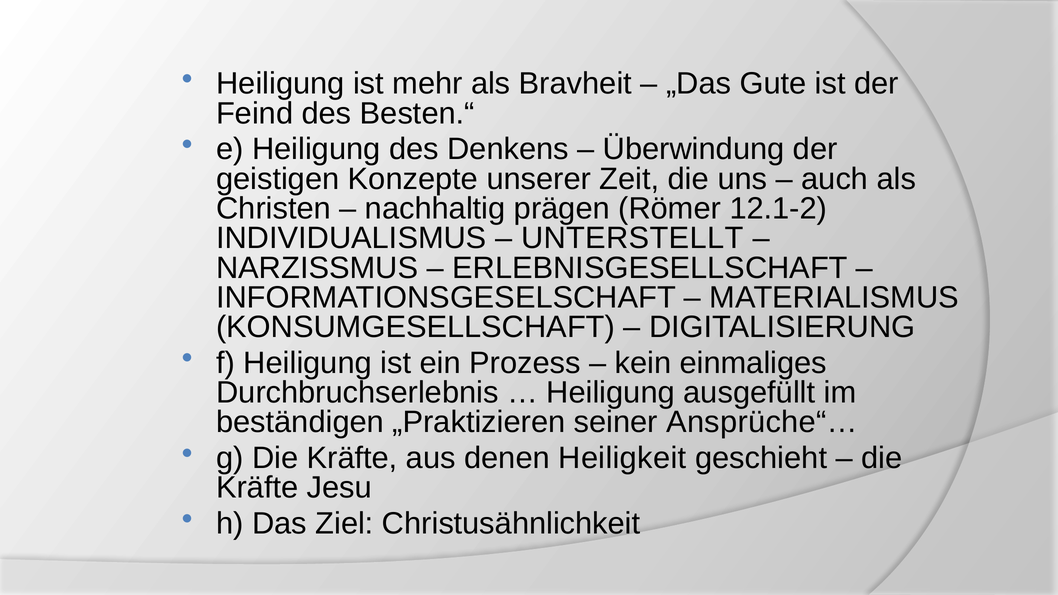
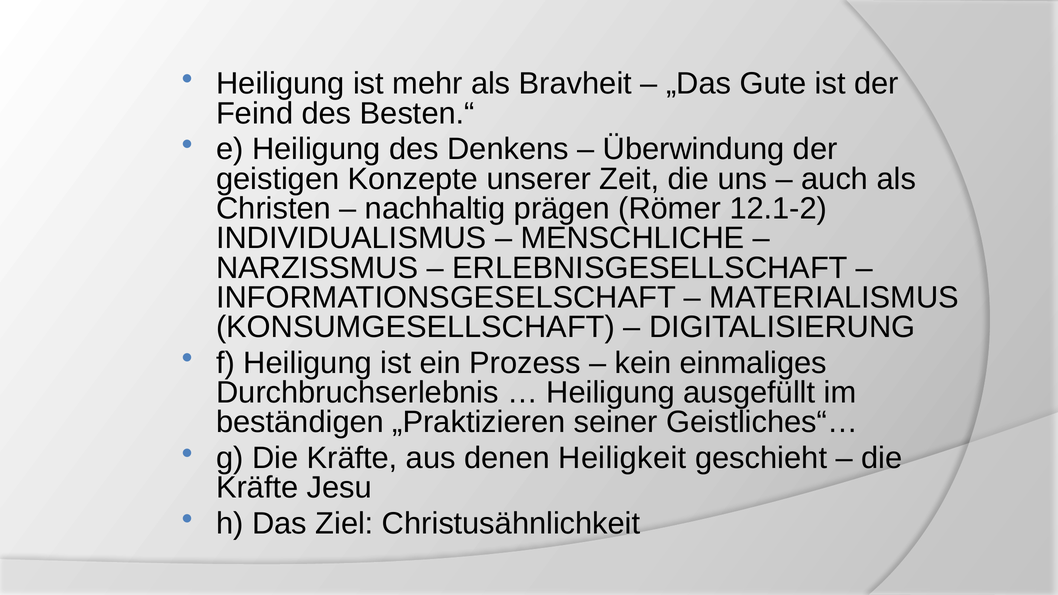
UNTERSTELLT: UNTERSTELLT -> MENSCHLICHE (633, 238)
Ansprüche“…: Ansprüche“… -> Geistliches“… (762, 422)
